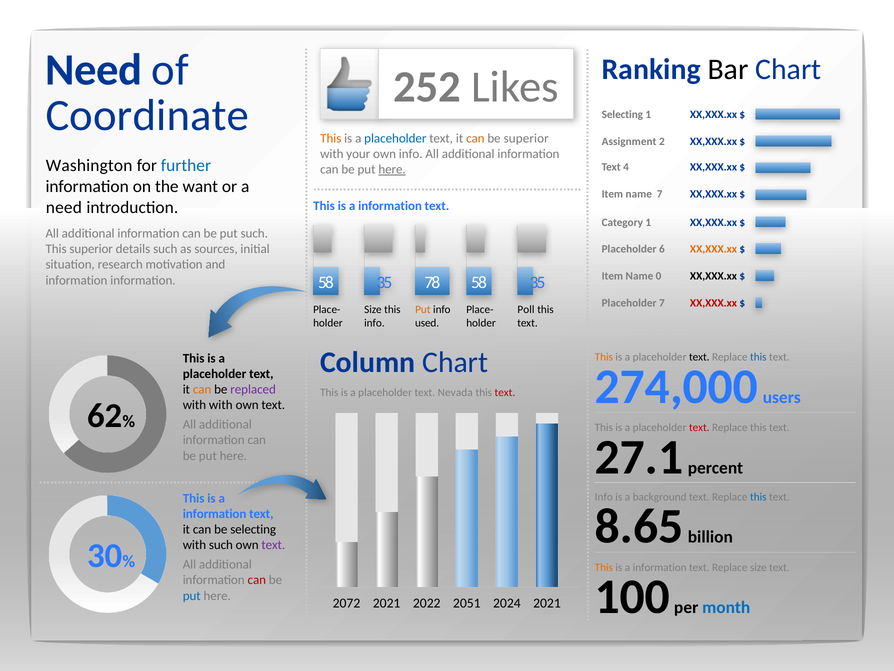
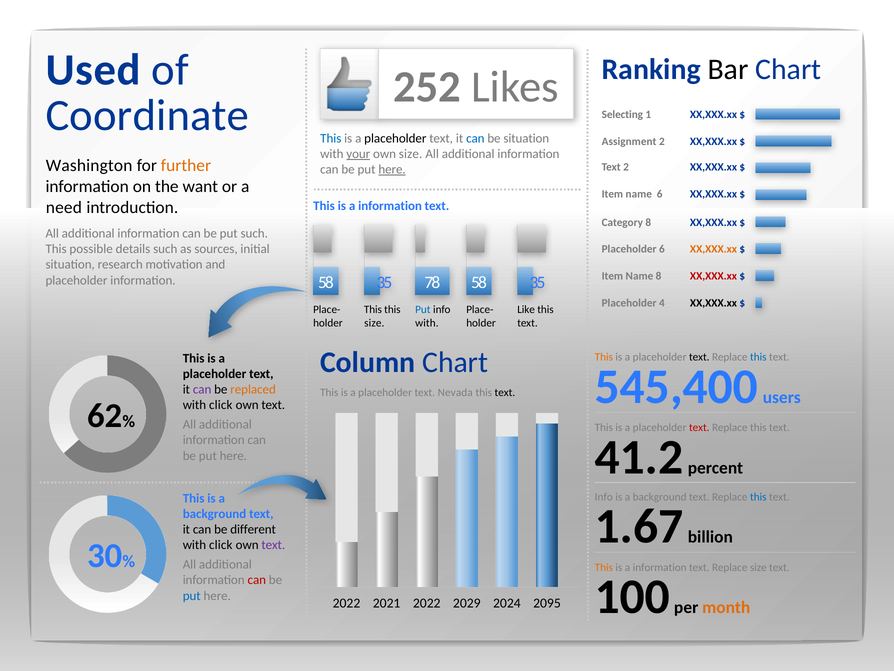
Need: Need -> Used (93, 70)
This colour: orange -> blue (331, 138)
placeholder colour: blue -> black (395, 138)
can colour: orange -> blue (475, 138)
be superior: superior -> situation (526, 138)
your underline: none -> present (358, 154)
own info: info -> size (411, 154)
further colour: blue -> orange (186, 166)
Text 4: 4 -> 2 (626, 167)
name 7: 7 -> 6 (660, 194)
Category 1: 1 -> 8 (648, 222)
This superior: superior -> possible (91, 249)
Name 0: 0 -> 8 (659, 276)
XX,XXX.xx colour: black -> red (713, 276)
information: information -> placeholder (76, 280)
Placeholder 7: 7 -> 4 (662, 303)
XX,XXX.xx colour: red -> black (713, 303)
Size: Size -> This (373, 309)
Put colour: orange -> blue (423, 309)
Poll: Poll -> Like (526, 309)
info: info -> size (374, 323)
used: used -> with (427, 323)
274,000: 274,000 -> 545,400 (676, 386)
can colour: orange -> purple (202, 389)
replaced colour: purple -> orange (253, 389)
text colour: red -> black (505, 392)
with: with -> click (221, 405)
27.1: 27.1 -> 41.2 (639, 457)
8.65: 8.65 -> 1.67 (639, 526)
information: information -> background (215, 513)
be selecting: selecting -> different (253, 529)
such: such -> click (221, 545)
month colour: blue -> orange (726, 607)
2072: 2072 -> 2022 (346, 603)
2051: 2051 -> 2029 (467, 603)
2024 2021: 2021 -> 2095 (547, 603)
